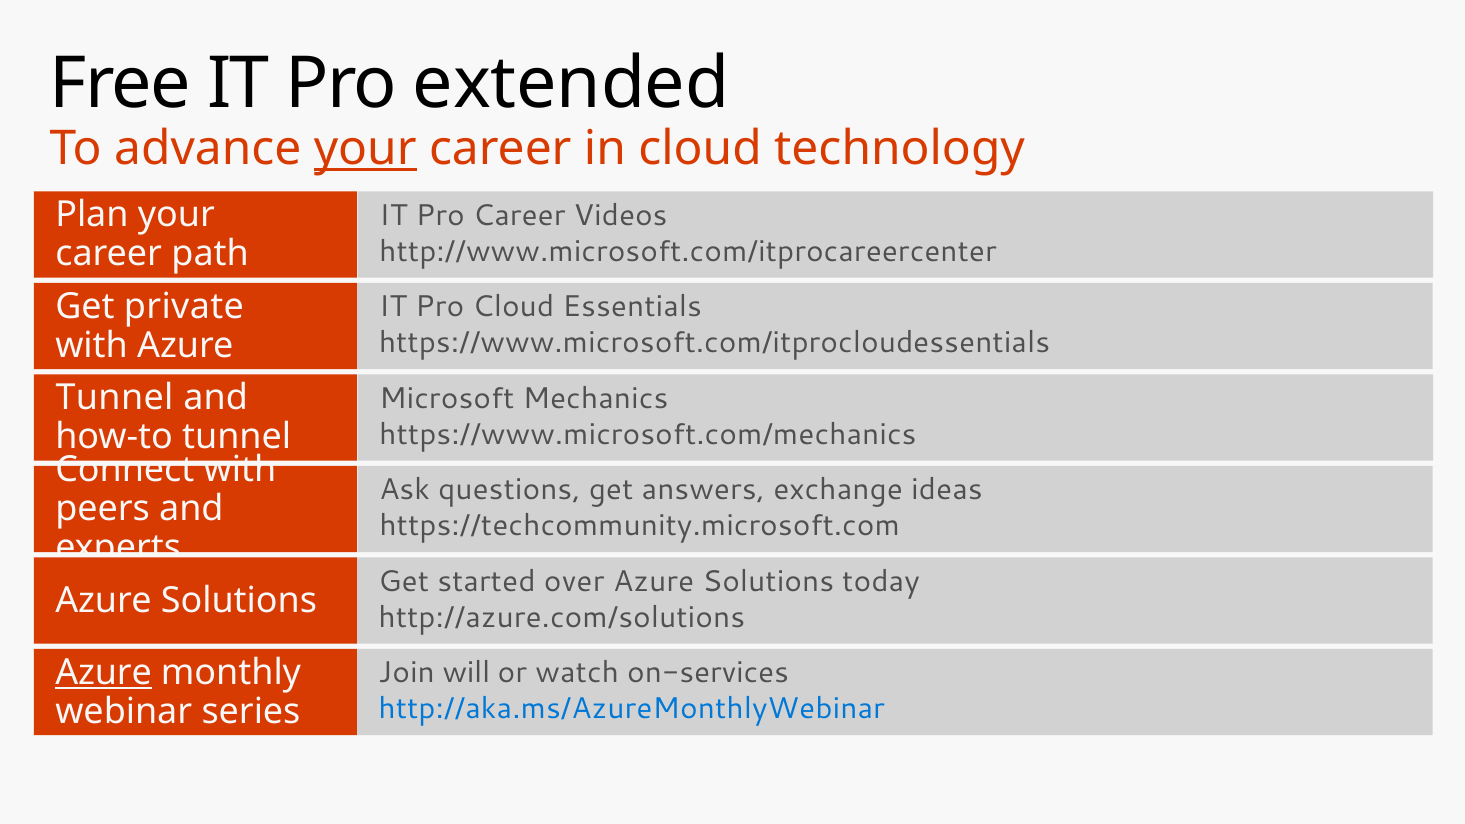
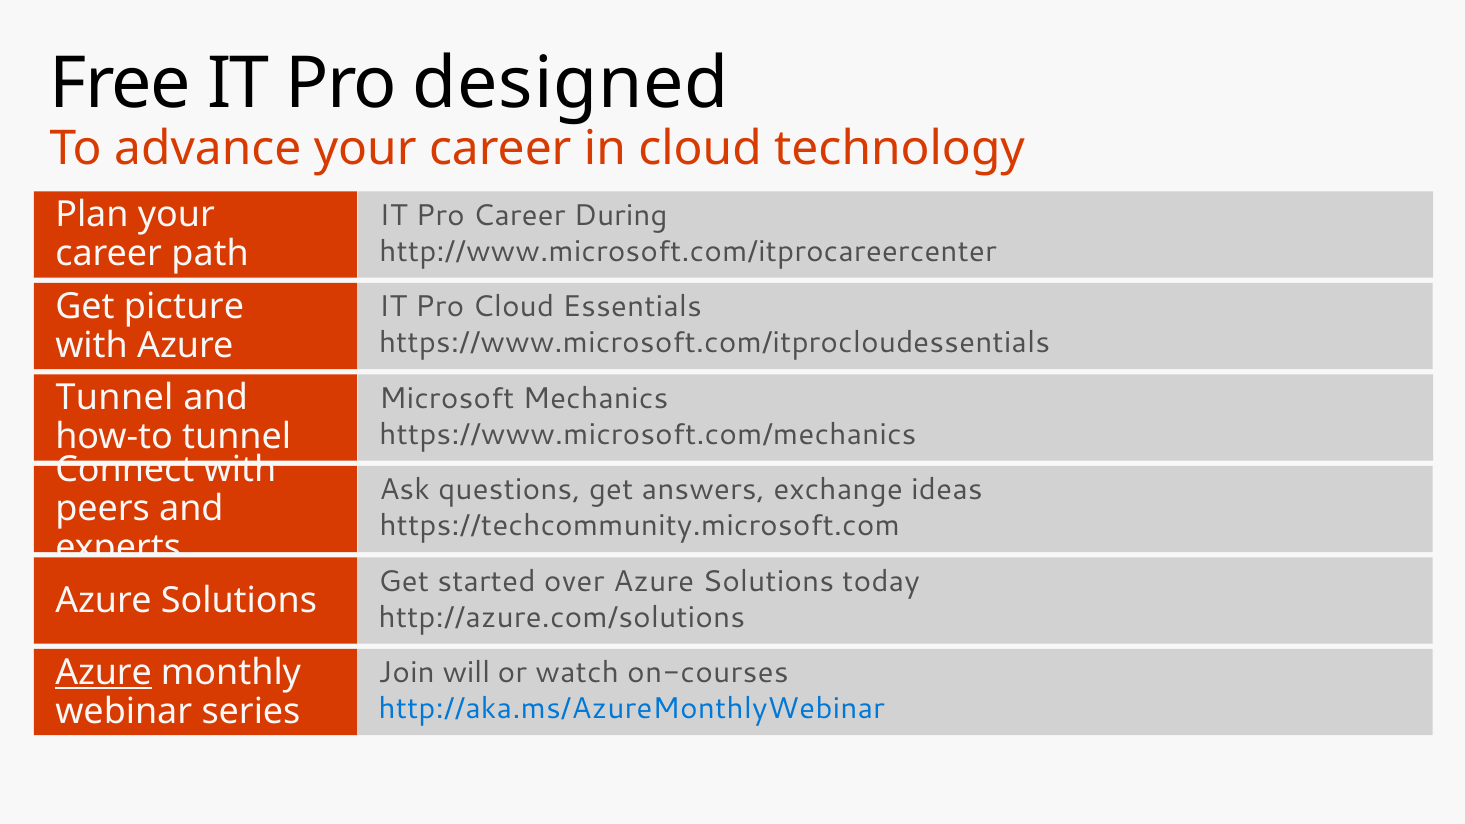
extended: extended -> designed (571, 84)
your underline: present -> none (365, 149)
Videos: Videos -> During (621, 215)
private: private -> picture (184, 306)
on-services: on-services -> on-courses (708, 673)
